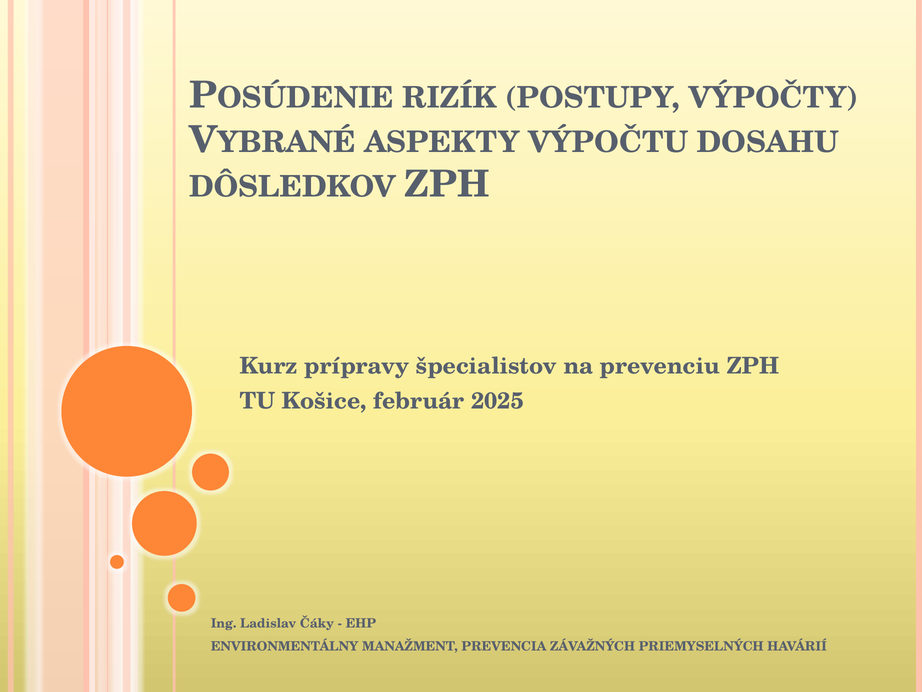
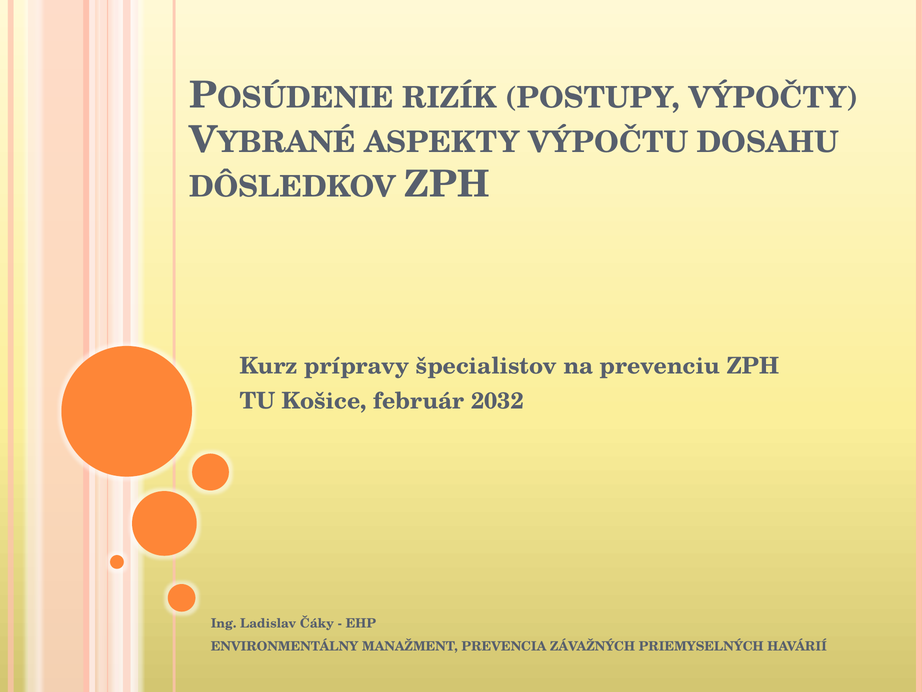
2025: 2025 -> 2032 (498, 401)
